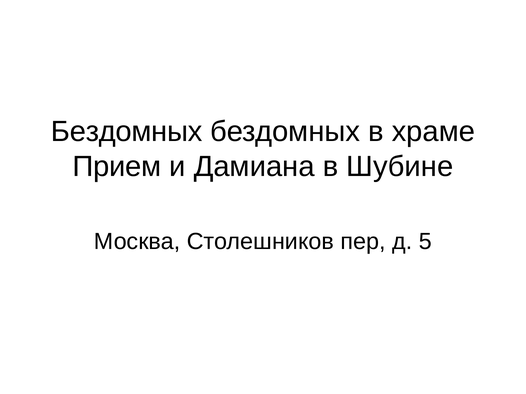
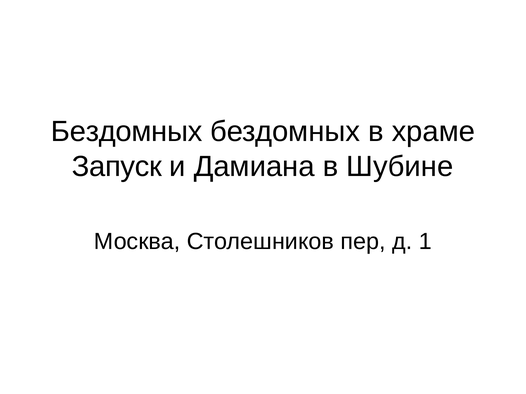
Прием: Прием -> Запуск (117, 167)
5: 5 -> 1 (425, 242)
